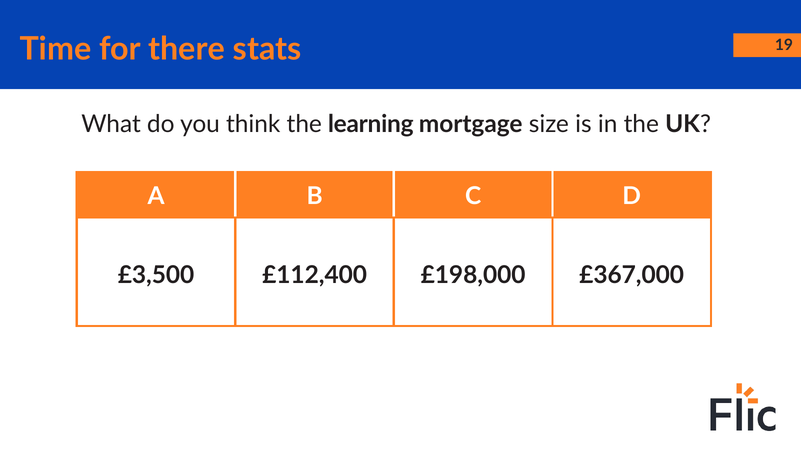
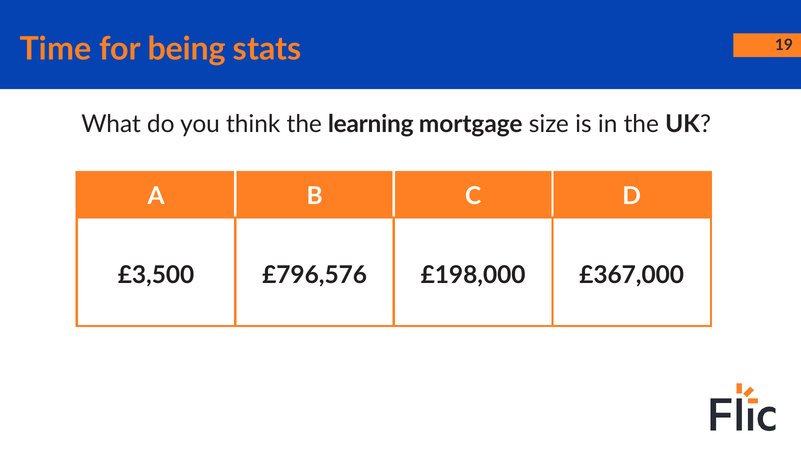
there: there -> being (187, 49)
£112,400: £112,400 -> £796,576 (315, 275)
